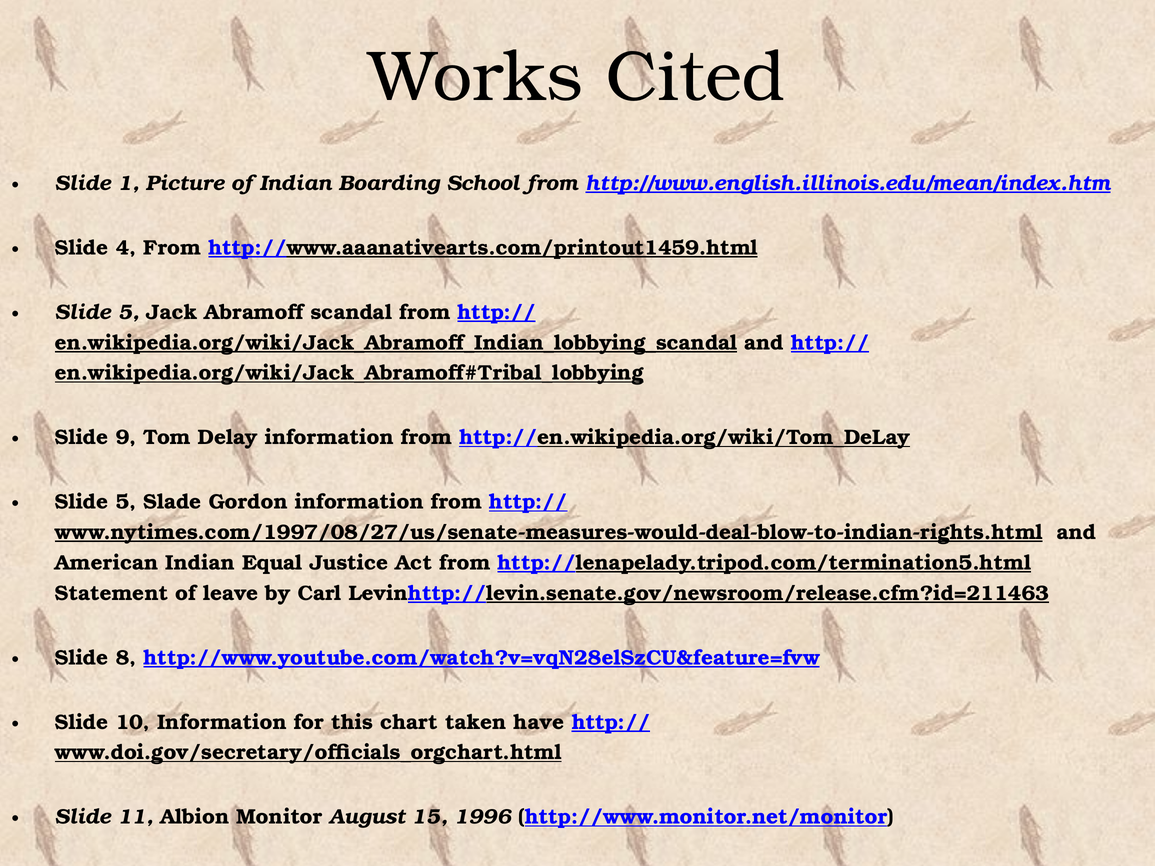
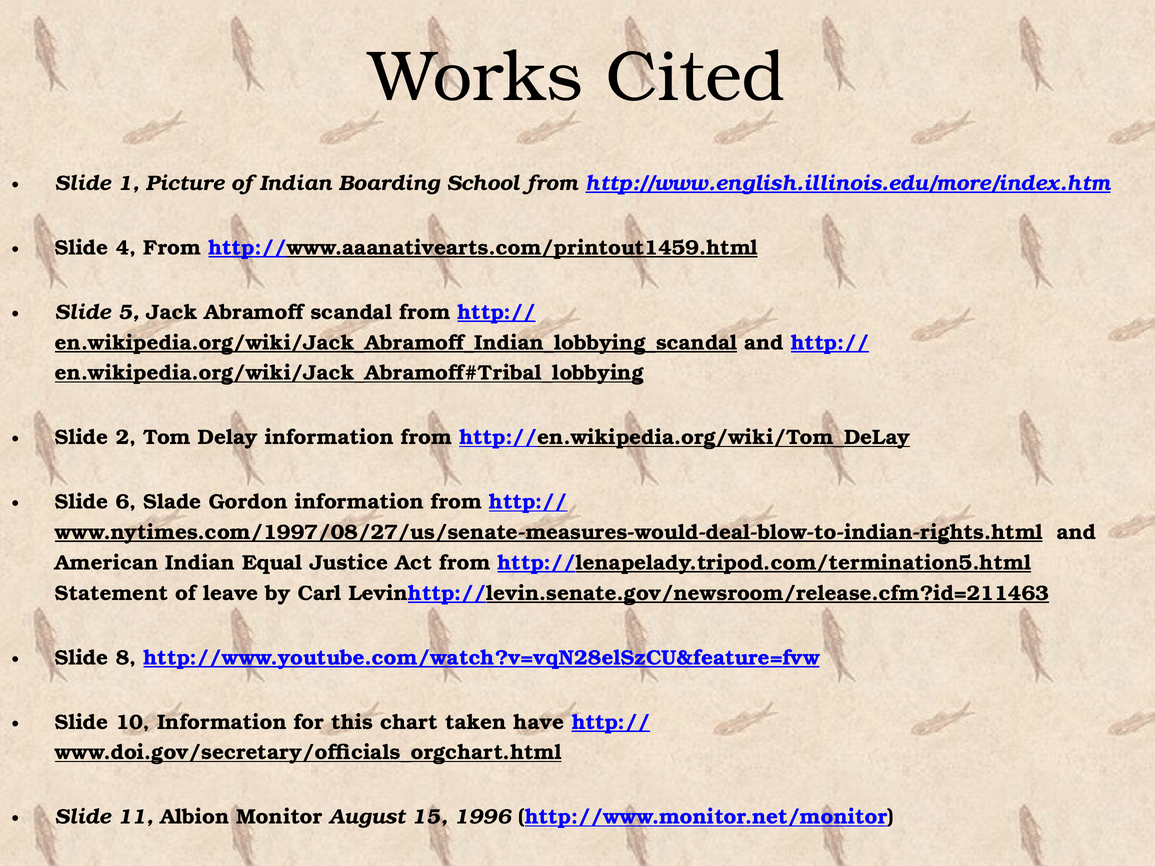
http://www.english.illinois.edu/mean/index.htm: http://www.english.illinois.edu/mean/index.htm -> http://www.english.illinois.edu/more/index.htm (848, 183)
9: 9 -> 2 (126, 438)
5: 5 -> 6 (126, 502)
